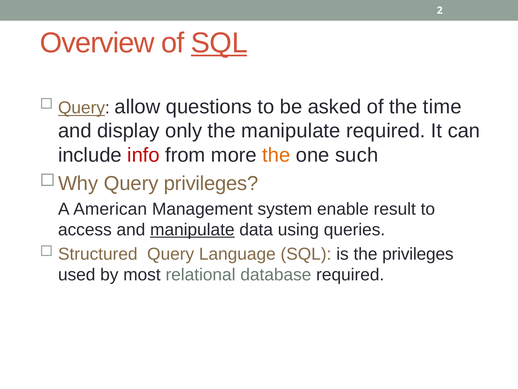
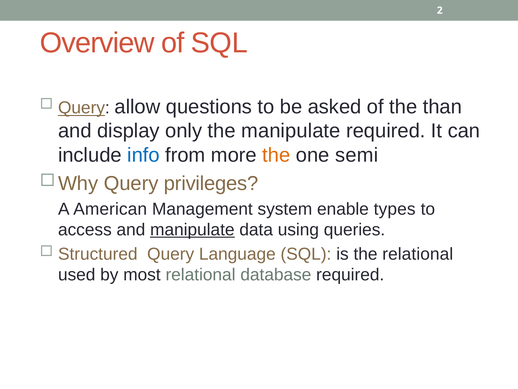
SQL underline: present -> none (219, 43)
time: time -> than (442, 107)
info colour: red -> blue (143, 155)
such: such -> semi (357, 155)
result: result -> types (395, 209)
the privileges: privileges -> relational (418, 254)
